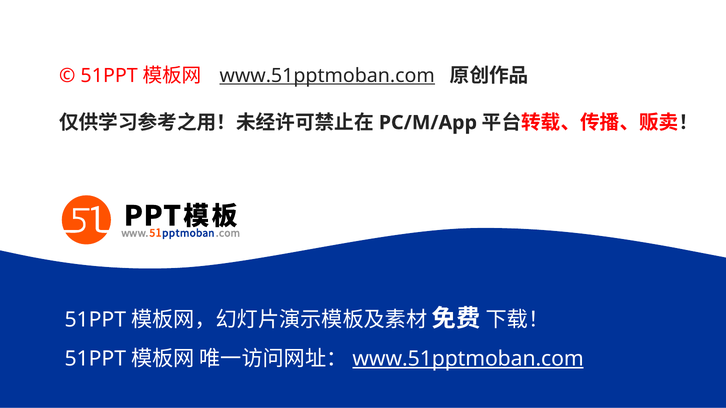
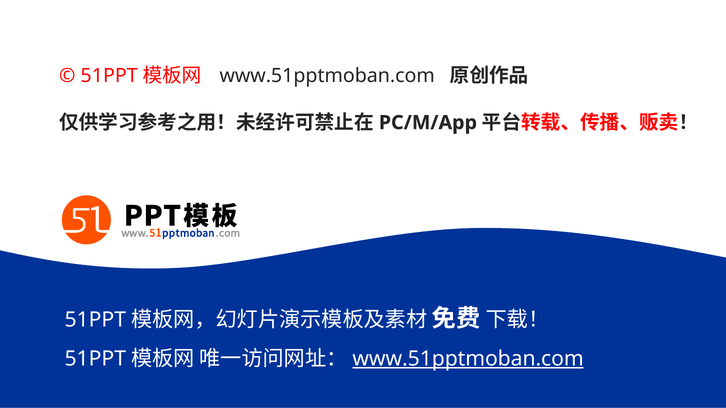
www.51pptmoban.com underline: present -> none (327, 76)
